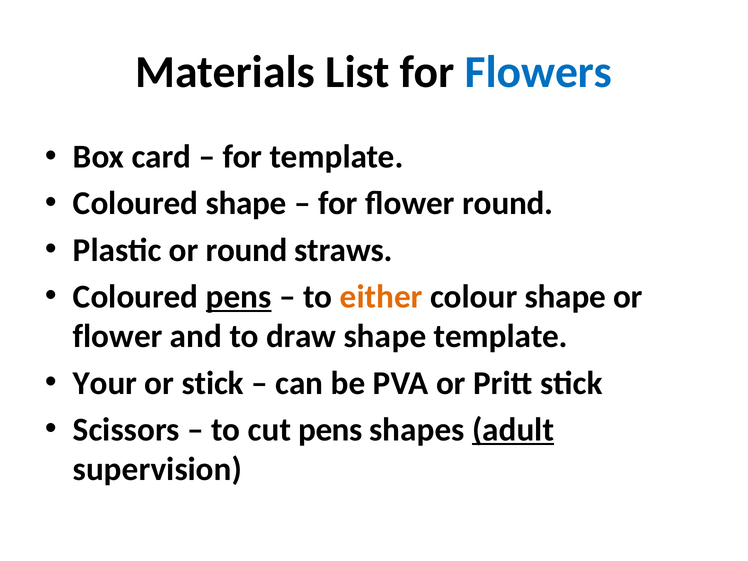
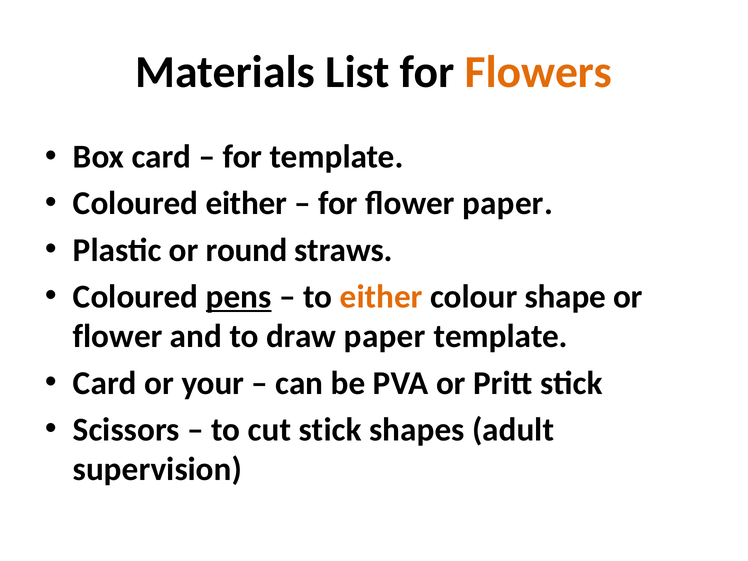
Flowers colour: blue -> orange (538, 72)
Coloured shape: shape -> either (246, 203)
flower round: round -> paper (508, 203)
draw shape: shape -> paper (385, 336)
Your: Your -> Card (105, 383)
or stick: stick -> your (213, 383)
cut pens: pens -> stick (330, 430)
adult underline: present -> none (513, 430)
